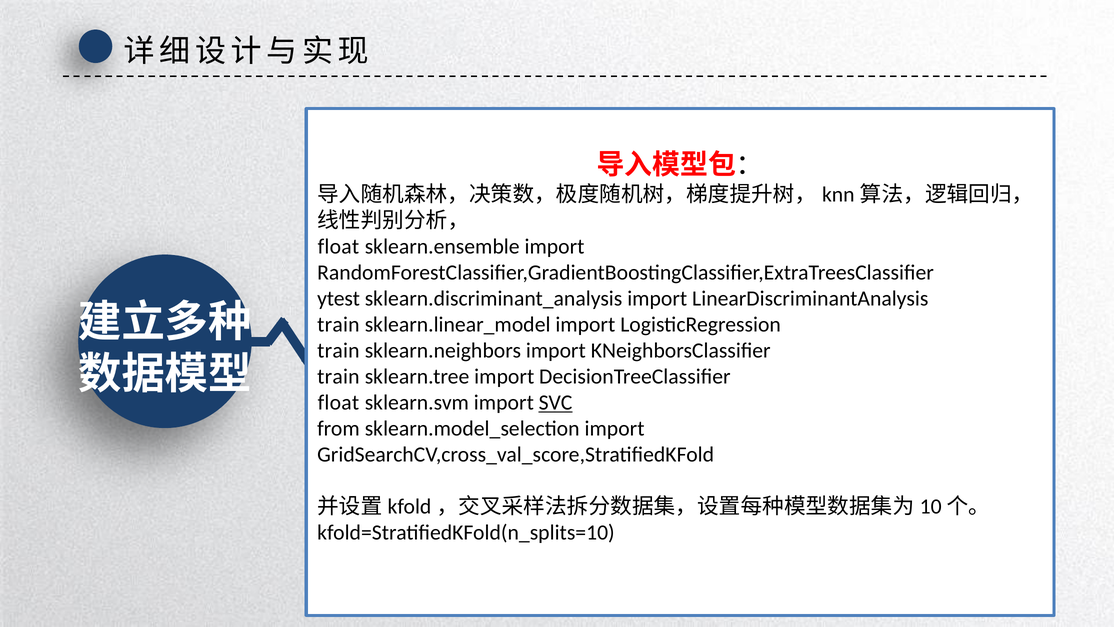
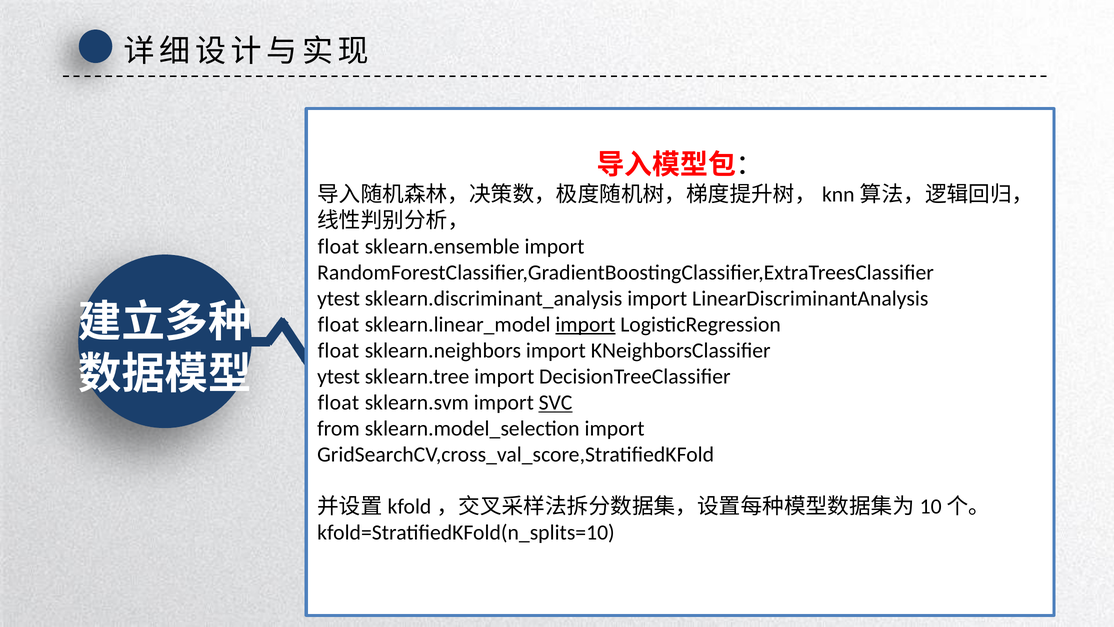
train: train -> float (338, 324)
import underline: none -> present (585, 324)
train: train -> float (338, 350)
train: train -> ytest (339, 376)
